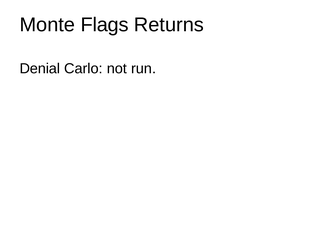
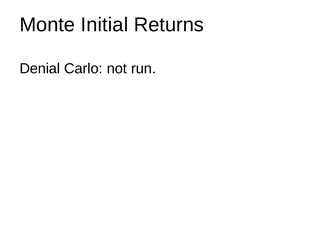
Flags: Flags -> Initial (104, 25)
